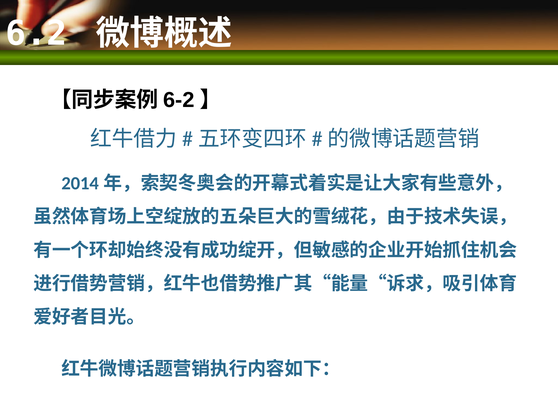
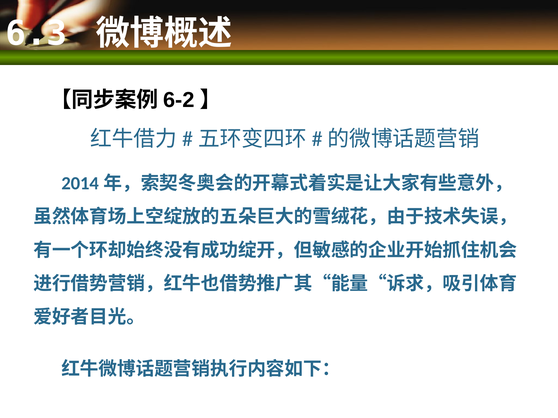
6.2: 6.2 -> 6.3 (36, 34)
